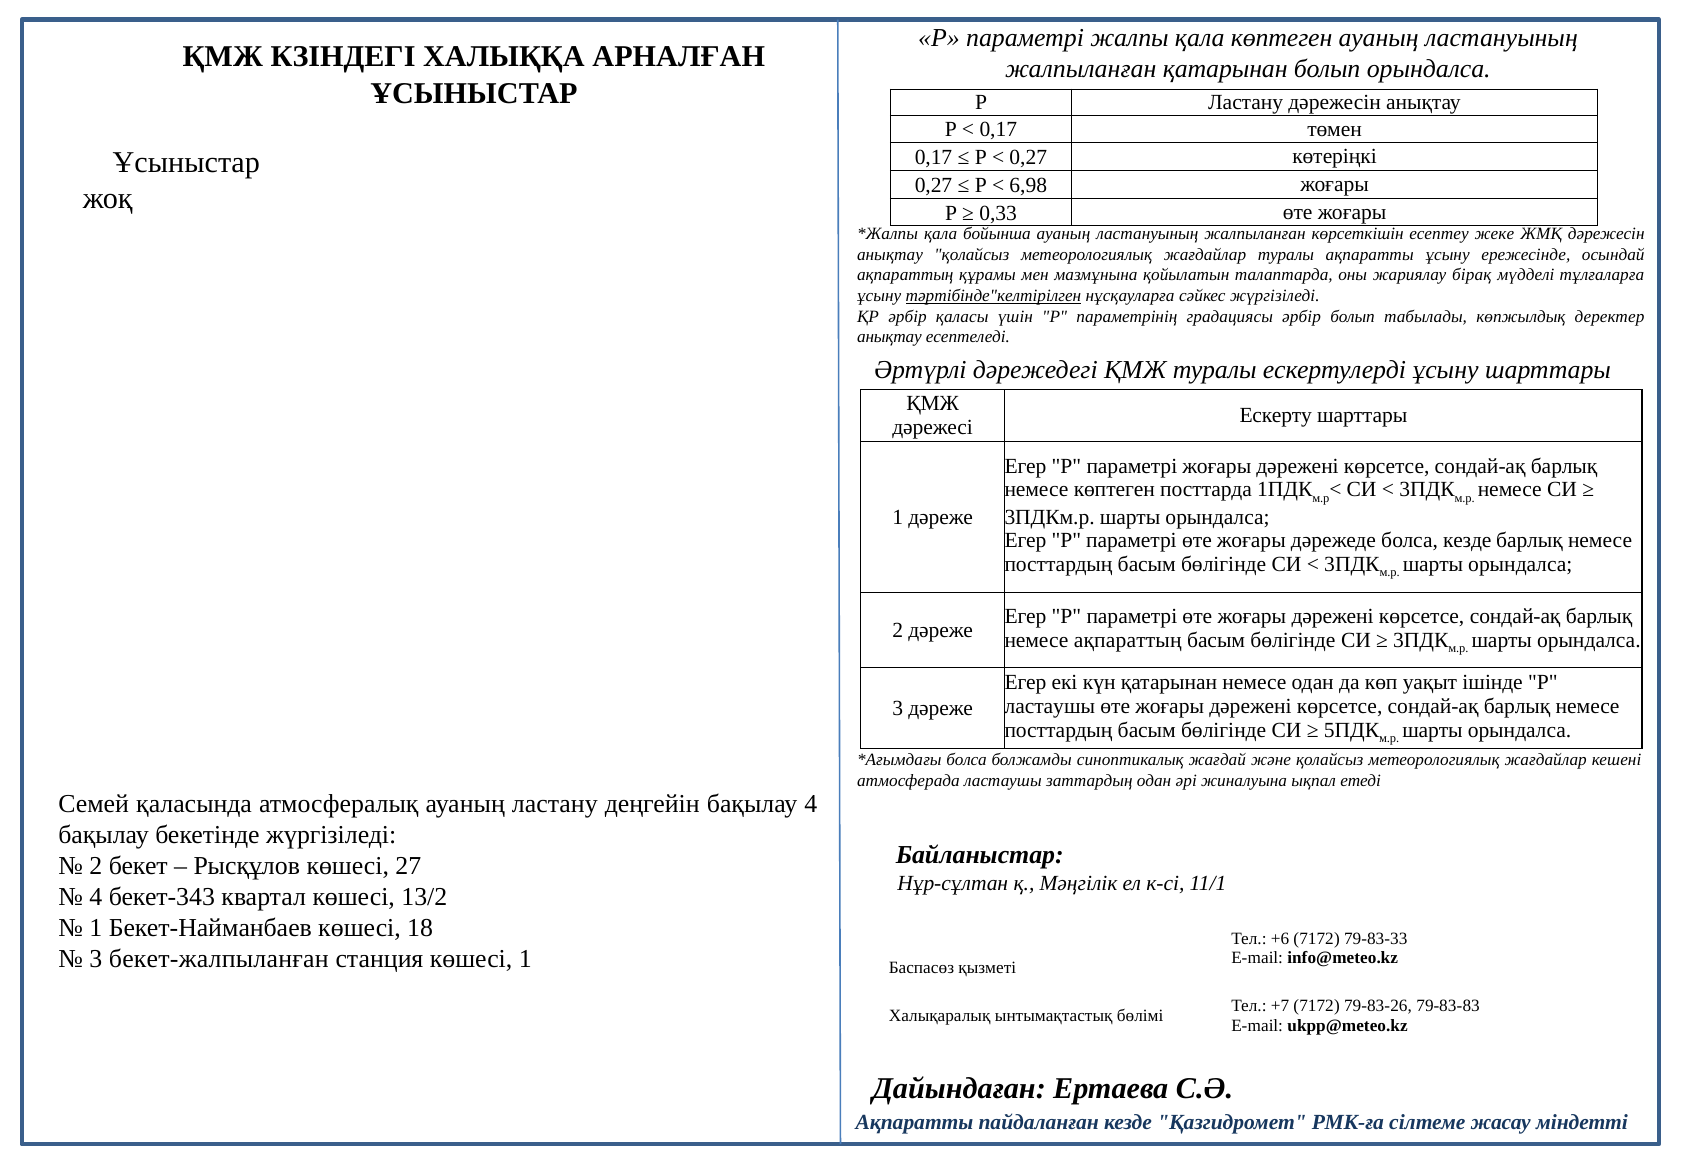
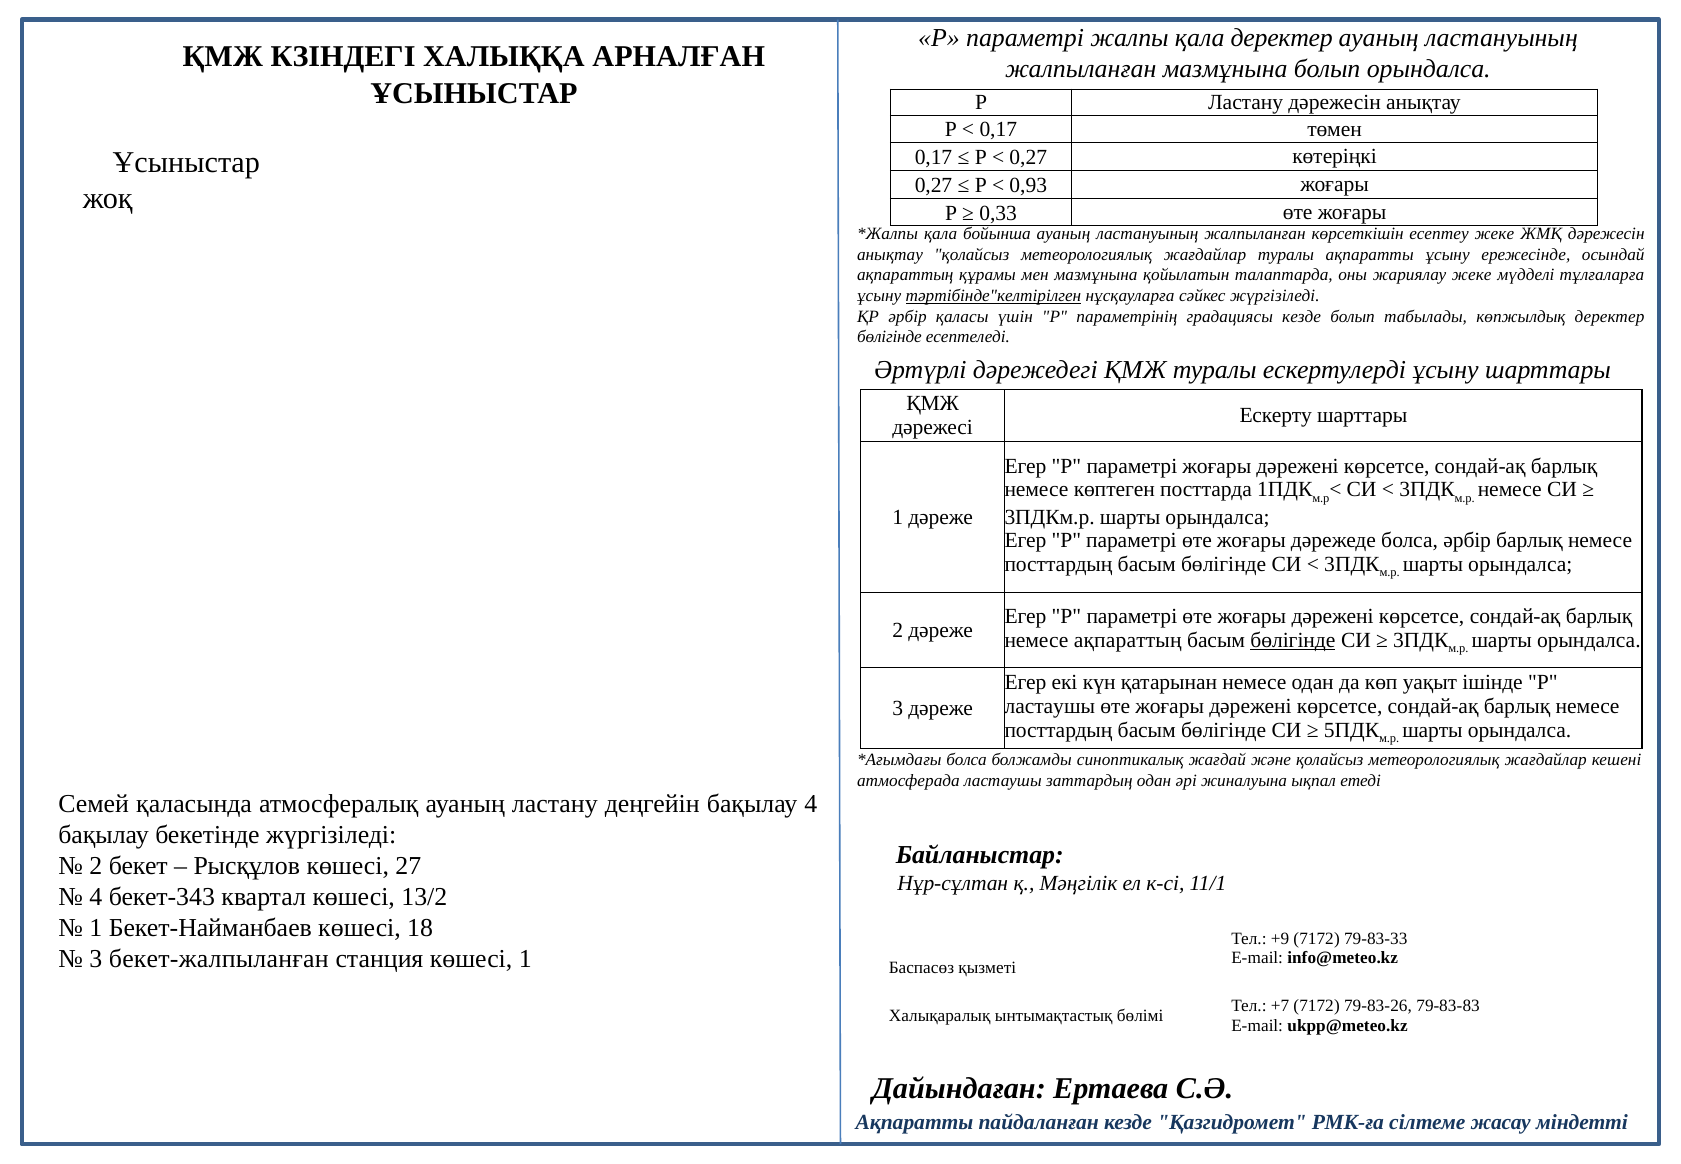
қала көптеген: көптеген -> деректер (1282, 38)
жалпыланған қатарынан: қатарынан -> мазмұнына (1225, 69)
6,98: 6,98 -> 0,93 (1028, 185)
жариялау бірақ: бірақ -> жеке (1472, 275)
градациясы әрбір: әрбір -> кезде (1302, 317)
анықтау: анықтау -> бөлігінде (889, 337)
болса кезде: кезде -> әрбір (1467, 541)
бөлігінде underline: none -> present (1293, 640)
+6: +6 -> +9 (1280, 939)
